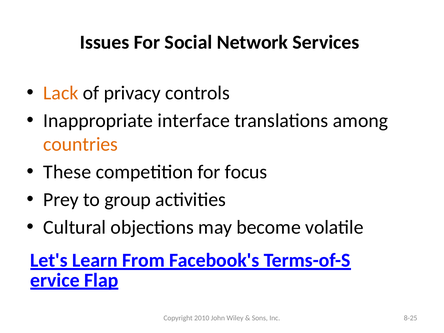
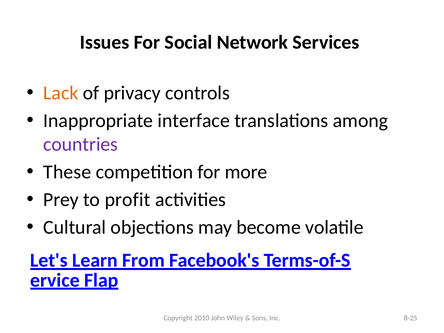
countries colour: orange -> purple (81, 144)
focus: focus -> more (246, 172)
group: group -> profit (128, 200)
